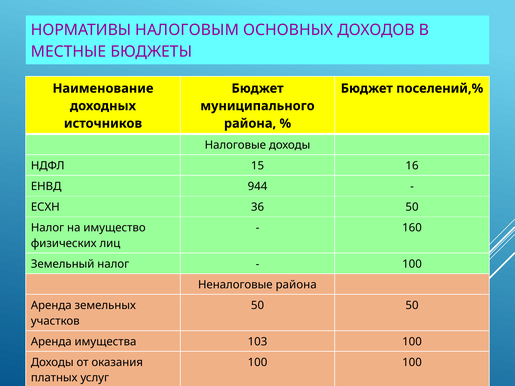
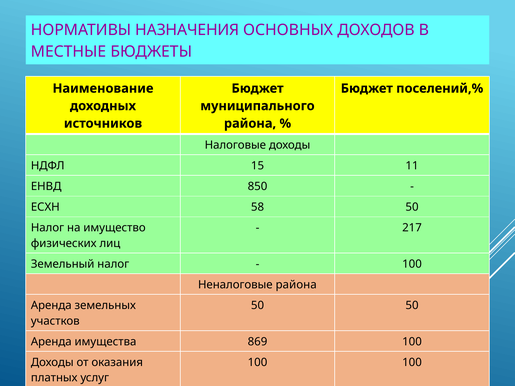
НАЛОГОВЫМ: НАЛОГОВЫМ -> НАЗНАЧЕНИЯ (187, 30)
16: 16 -> 11 (412, 166)
944: 944 -> 850 (258, 187)
36: 36 -> 58 (258, 207)
160: 160 -> 217 (412, 228)
103: 103 -> 869 (258, 342)
